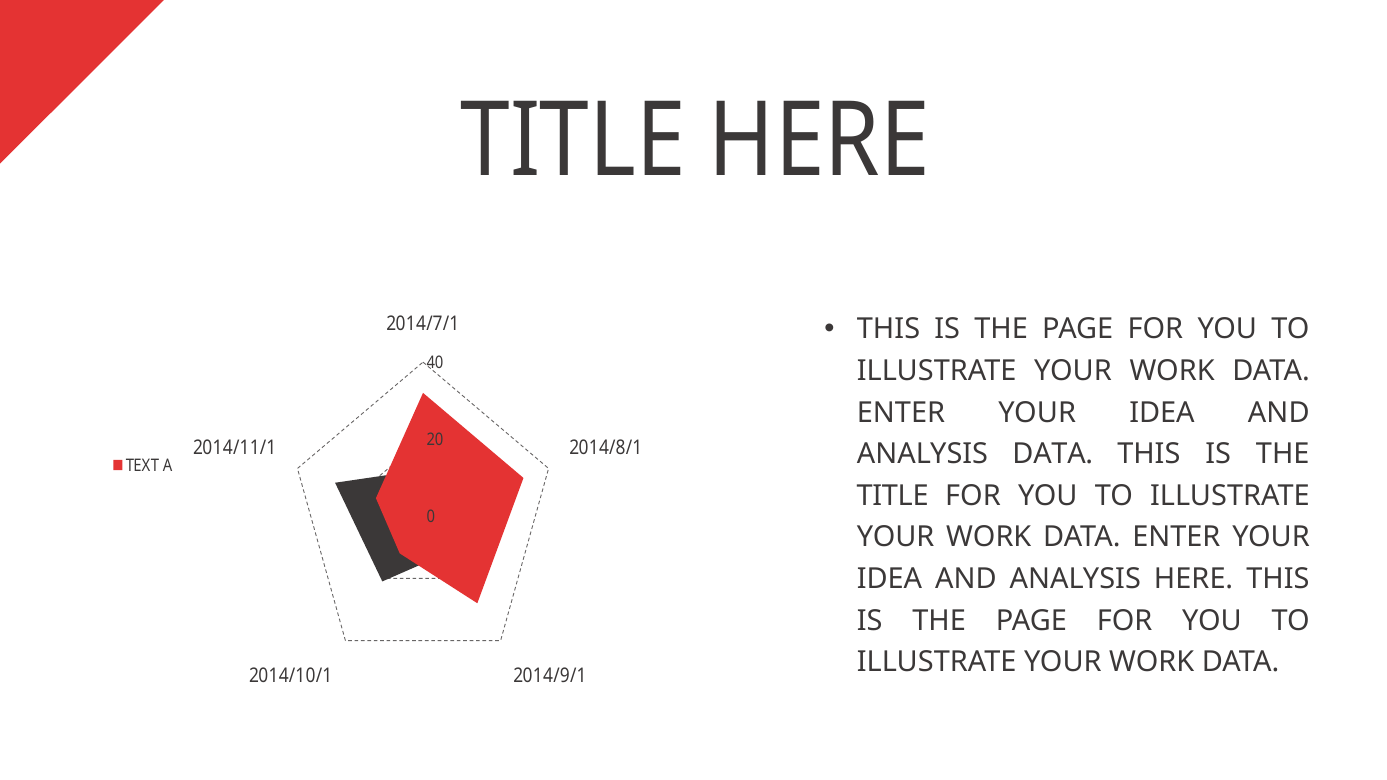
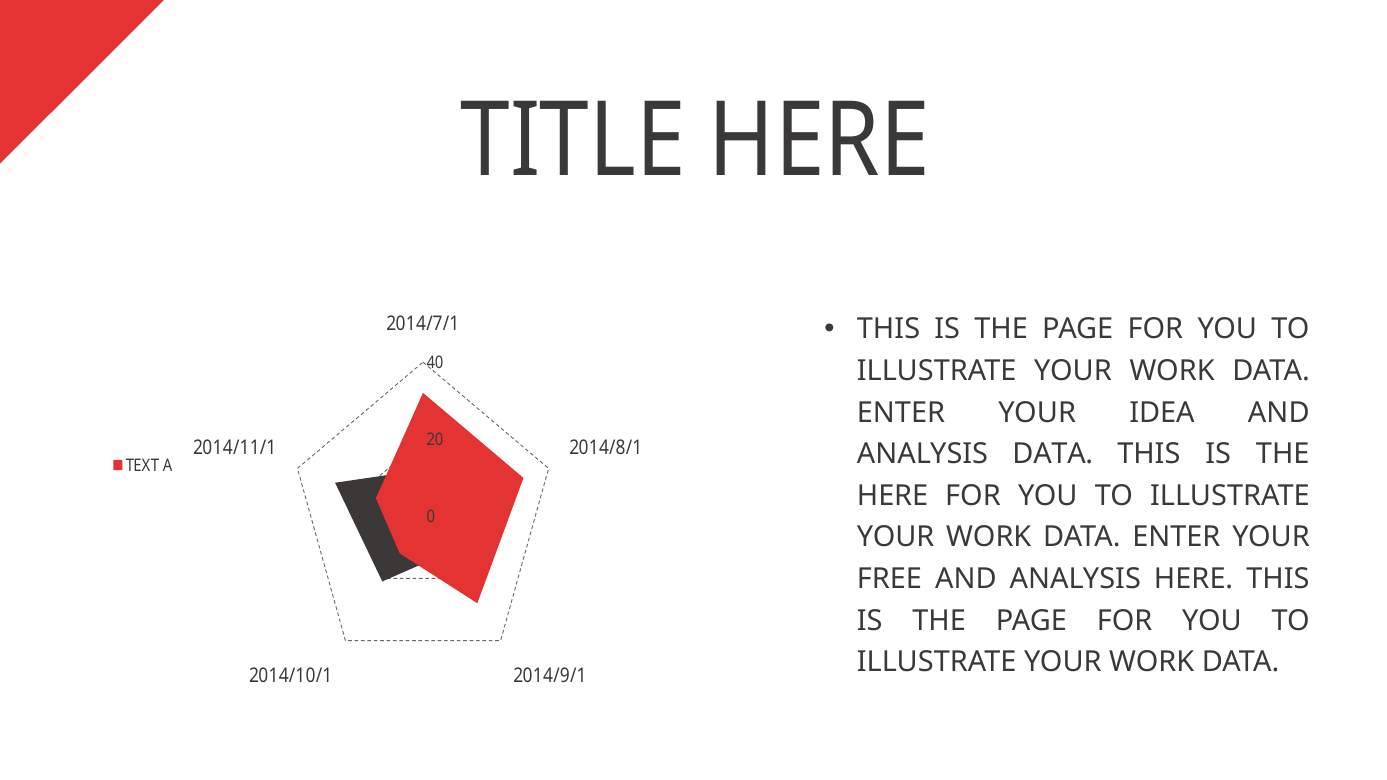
TITLE: TITLE -> HERE (893, 496)
IDEA: IDEA -> FREE (890, 579)
